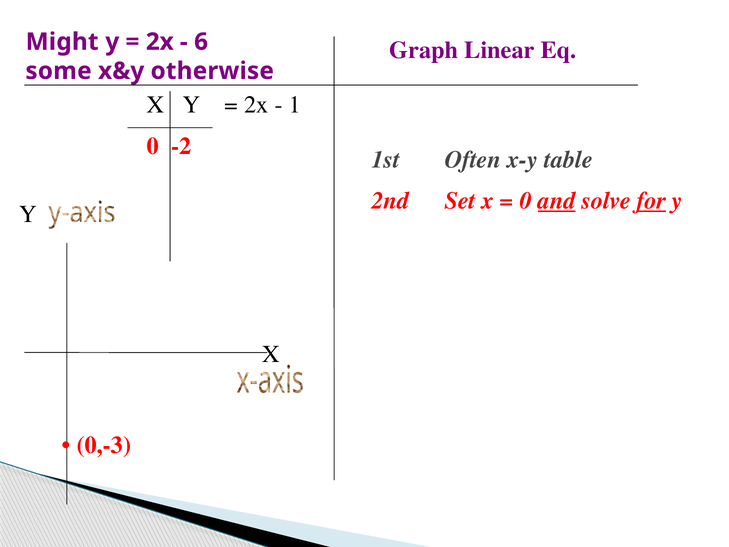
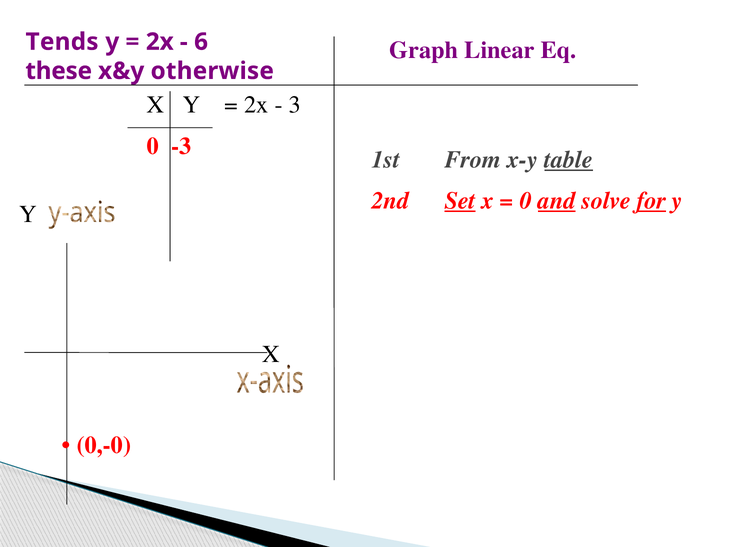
Might: Might -> Tends (62, 42)
some: some -> these (59, 71)
1: 1 -> 3 (295, 105)
-2: -2 -> -3 (181, 146)
Often: Often -> From (473, 160)
table underline: none -> present (569, 160)
Set underline: none -> present (460, 201)
0,-3: 0,-3 -> 0,-0 (104, 445)
